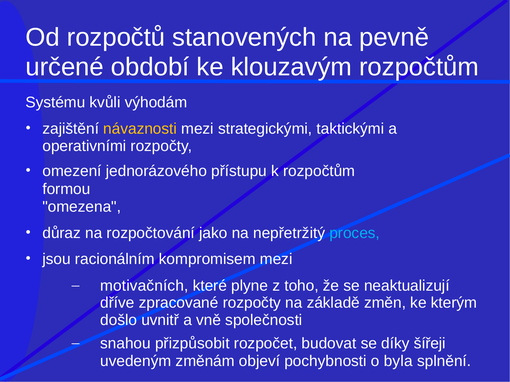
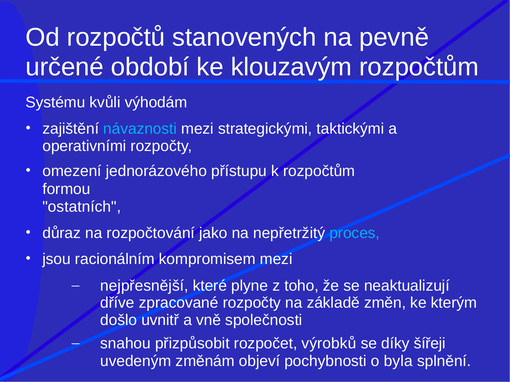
návaznosti colour: yellow -> light blue (140, 129)
omezena: omezena -> ostatních (82, 207)
motivačních: motivačních -> nejpřesnější (144, 286)
budovat: budovat -> výrobků (329, 344)
